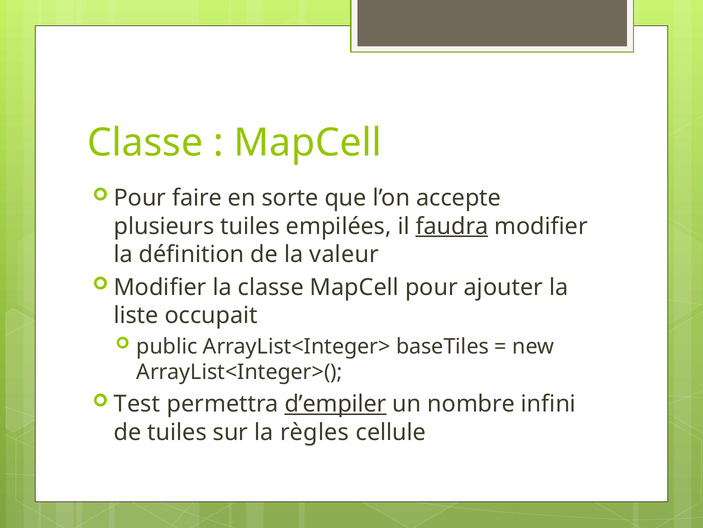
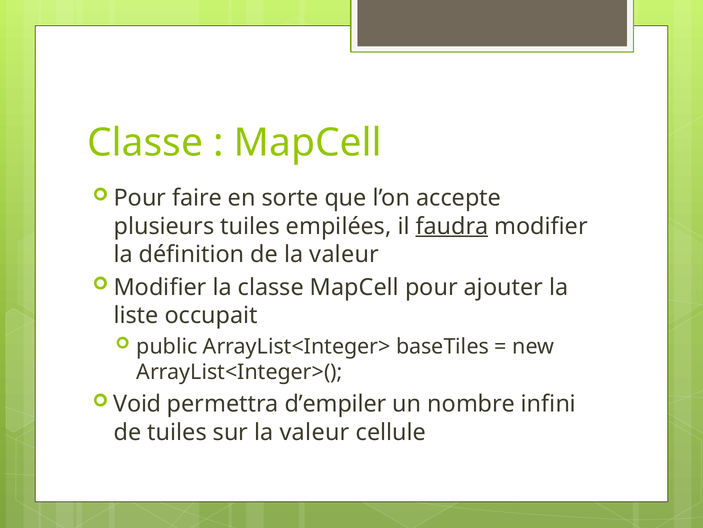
Test: Test -> Void (137, 404)
d’empiler underline: present -> none (336, 404)
sur la règles: règles -> valeur (315, 432)
